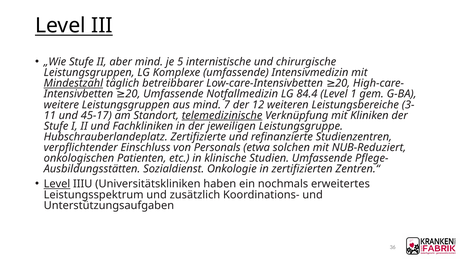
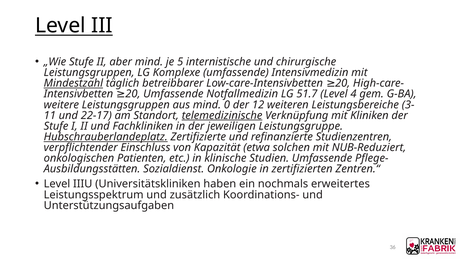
84.4: 84.4 -> 51.7 (307, 94)
1: 1 -> 4 (354, 94)
7: 7 -> 0 (227, 105)
45-17: 45-17 -> 22-17 (96, 116)
Hubschrauberlandeplatz underline: none -> present (106, 137)
Personals: Personals -> Kapazität (217, 148)
Level underline: present -> none (57, 184)
